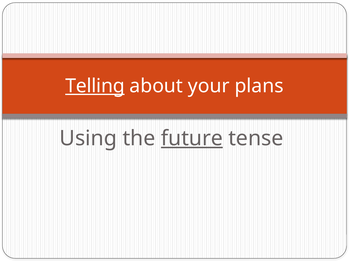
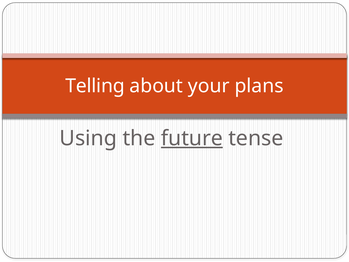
Telling underline: present -> none (95, 86)
